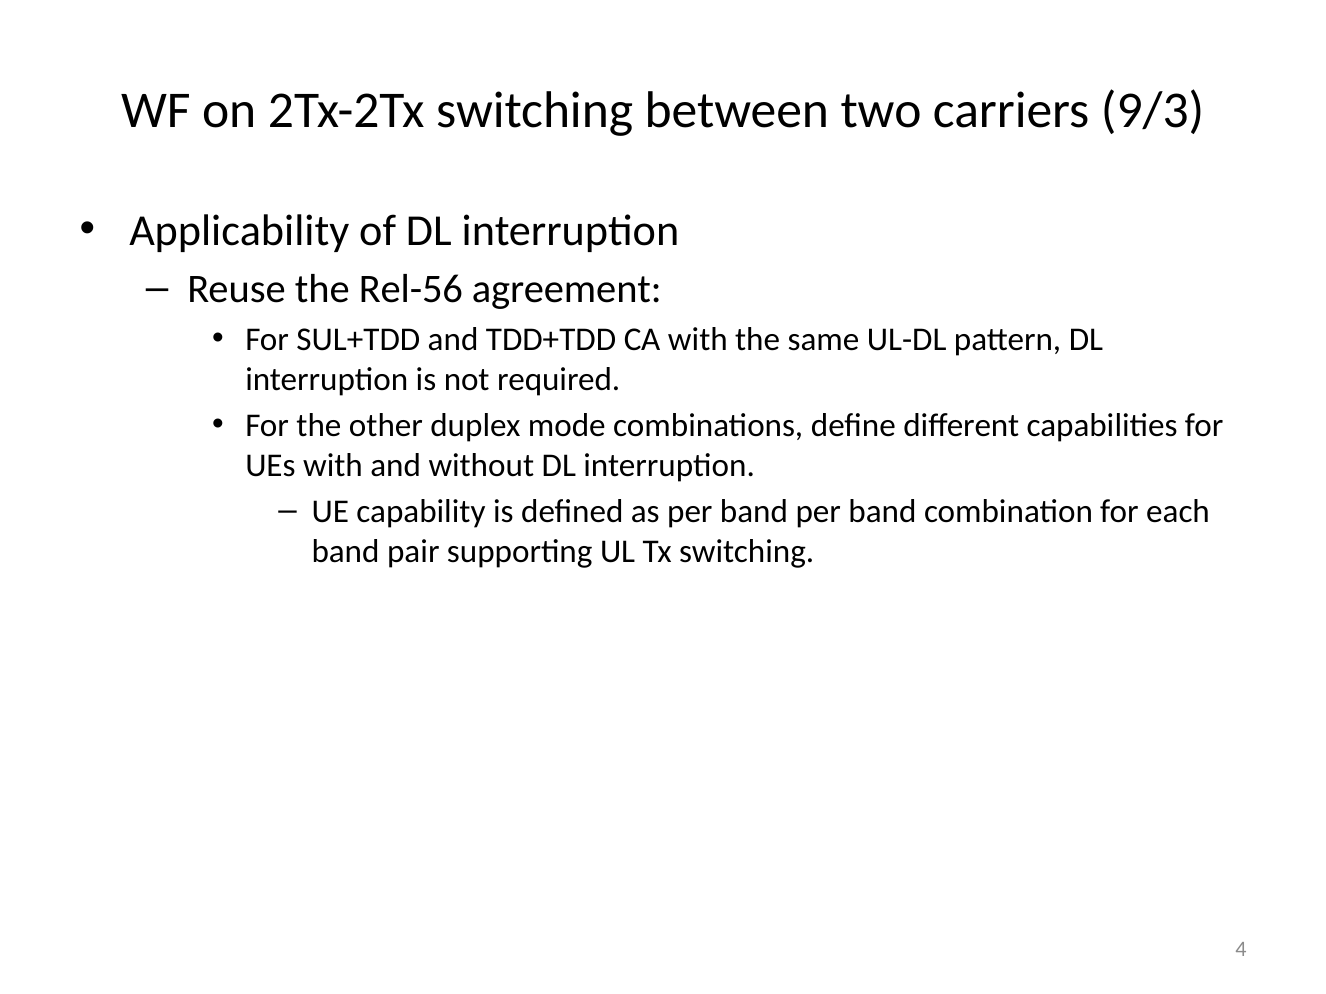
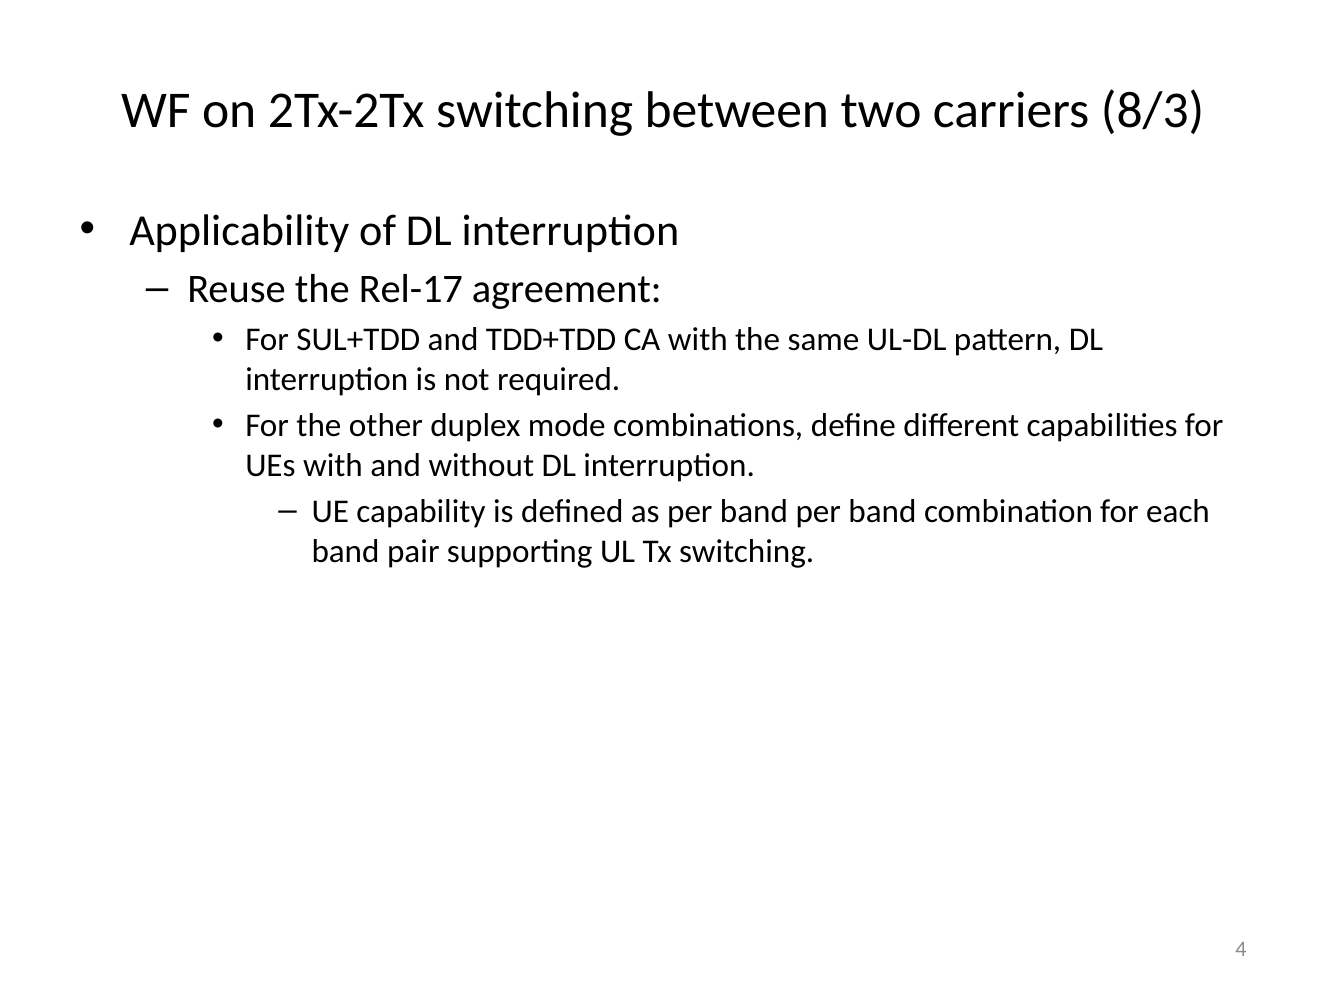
9/3: 9/3 -> 8/3 (1153, 110)
Rel-56: Rel-56 -> Rel-17 (411, 289)
